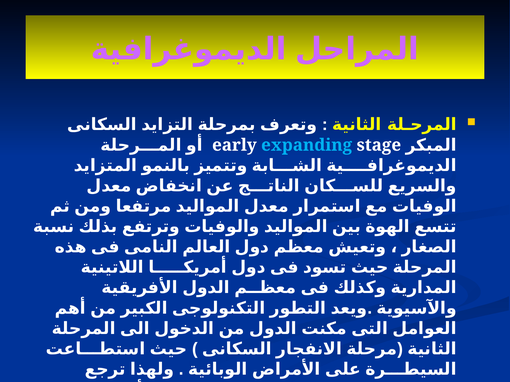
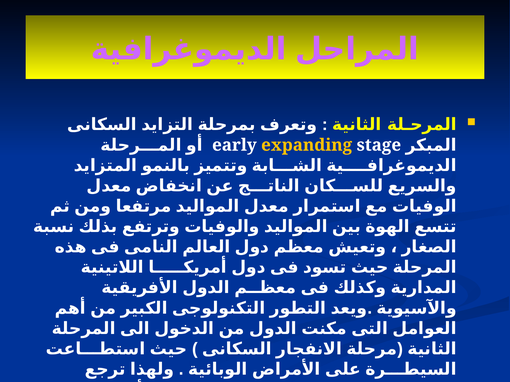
expanding colour: light blue -> yellow (307, 145)
